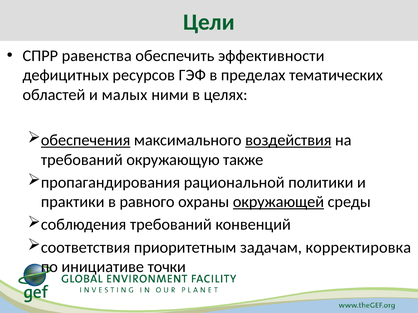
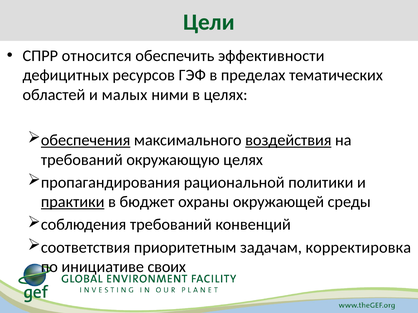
равенства: равенства -> относится (97, 56)
окружающую также: также -> целях (243, 160)
практики underline: none -> present (73, 202)
равного: равного -> бюджет (147, 202)
окружающей underline: present -> none (278, 202)
точки: точки -> своих (167, 267)
